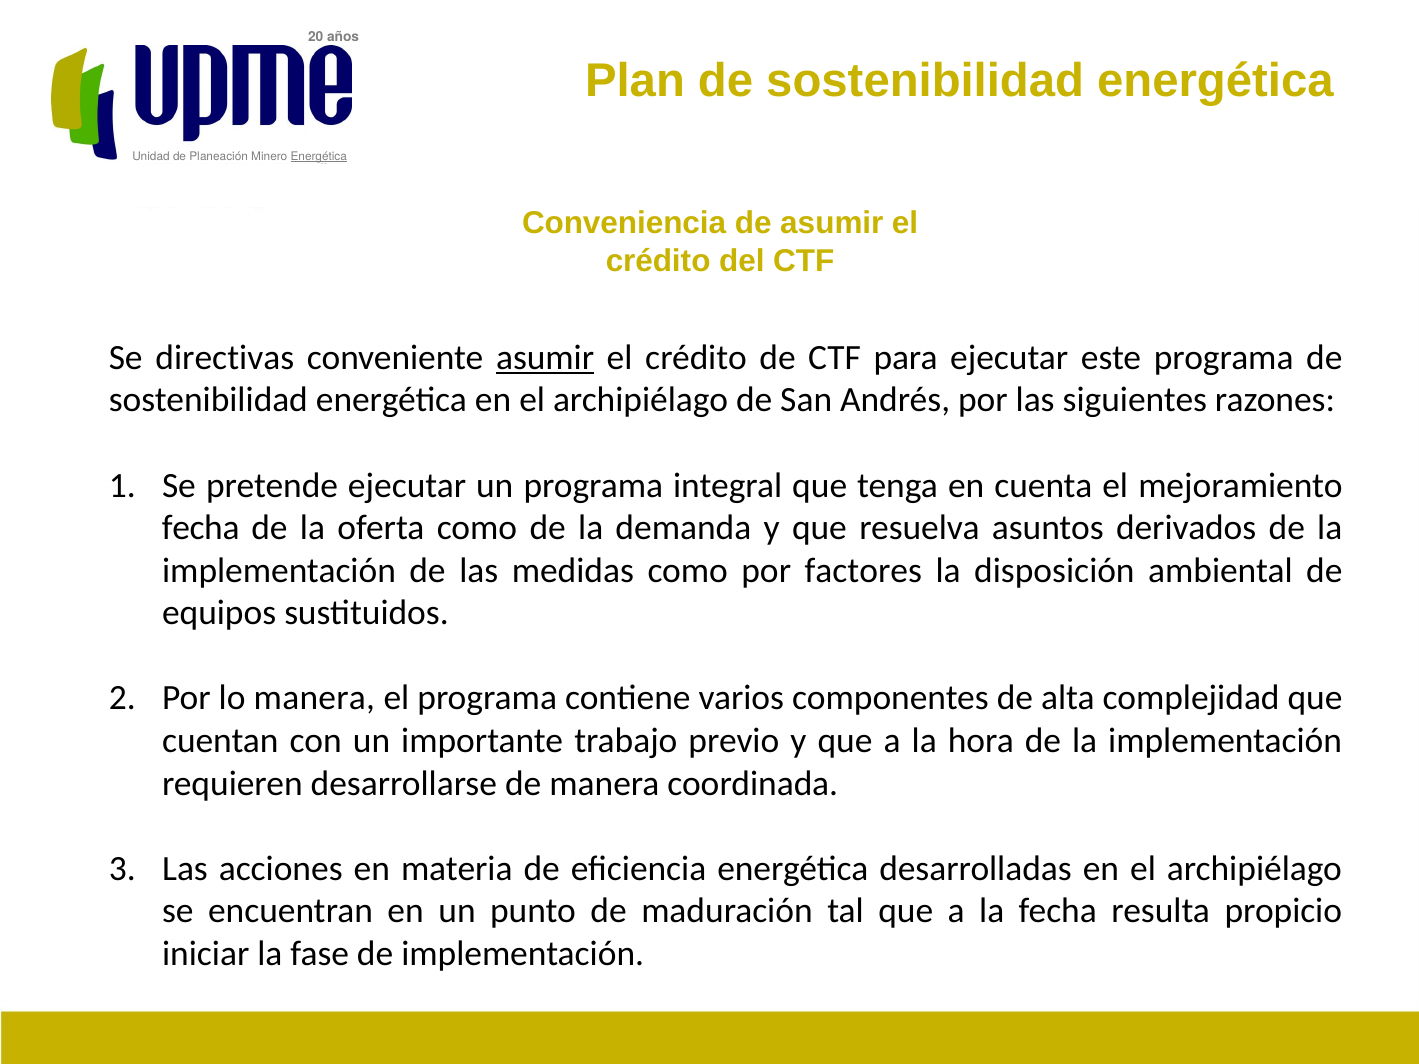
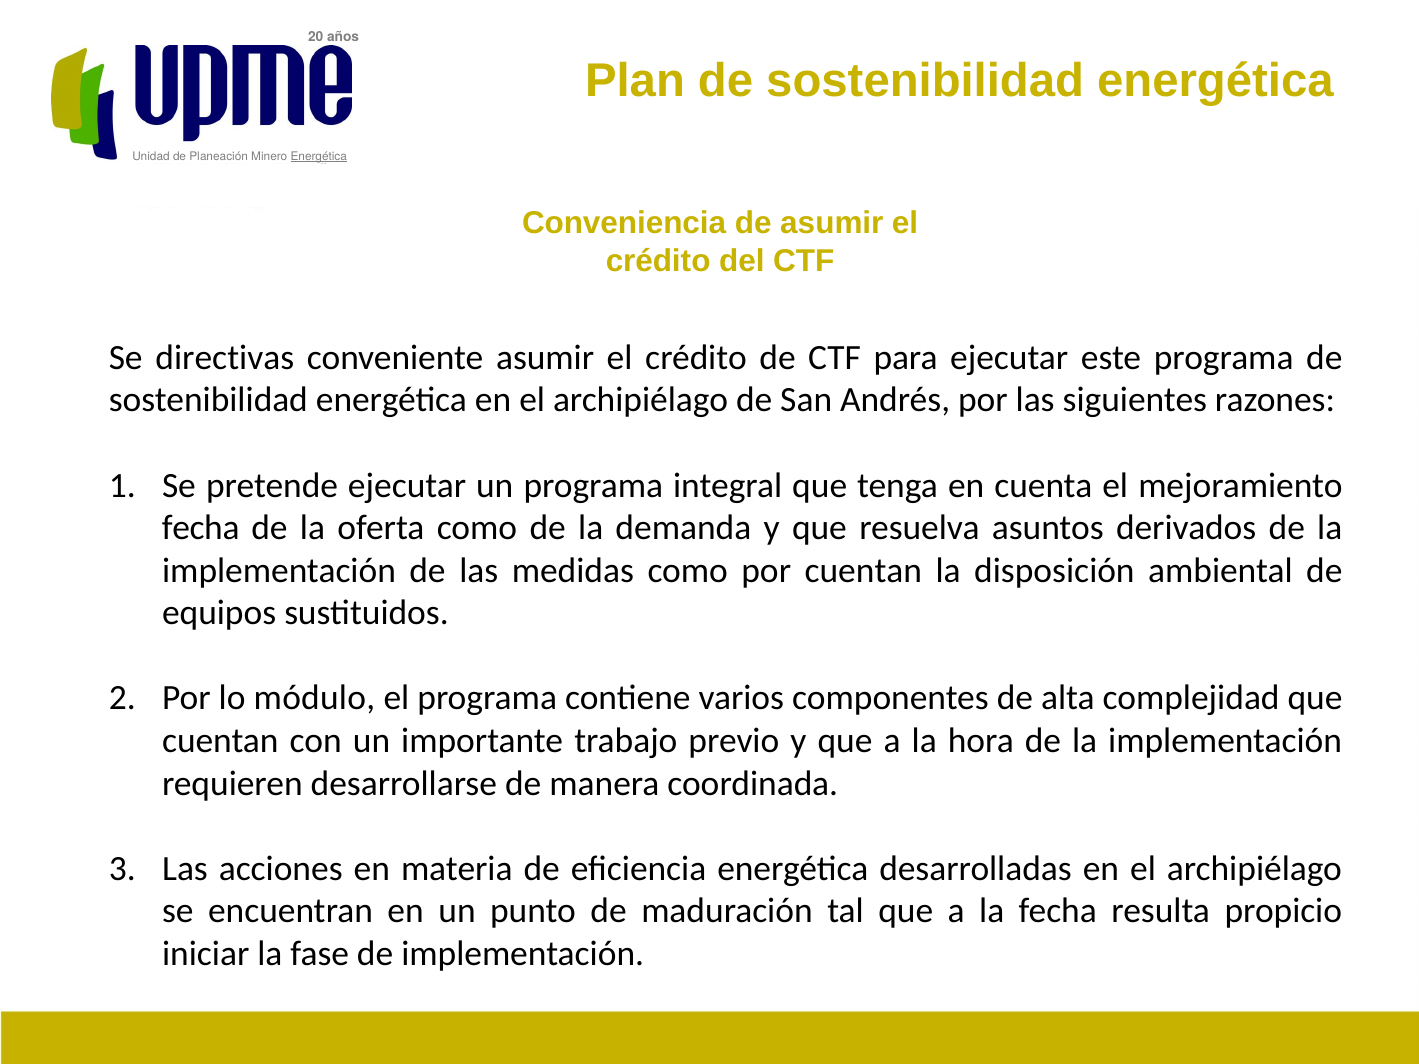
asumir underline: present -> none (545, 358)
por factores: factores -> cuentan (863, 571)
lo manera: manera -> módulo (314, 698)
